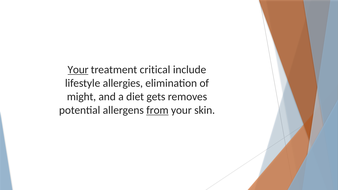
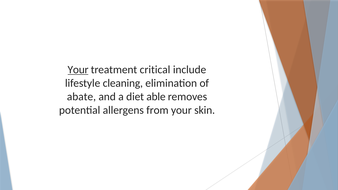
allergies: allergies -> cleaning (123, 83)
might: might -> abate (81, 97)
gets: gets -> able (156, 97)
from underline: present -> none (157, 110)
